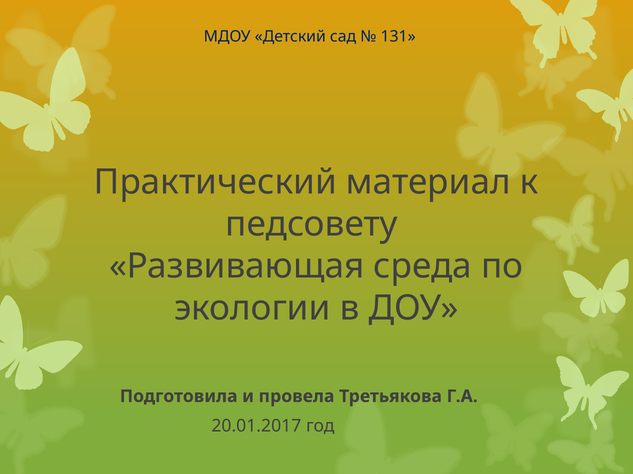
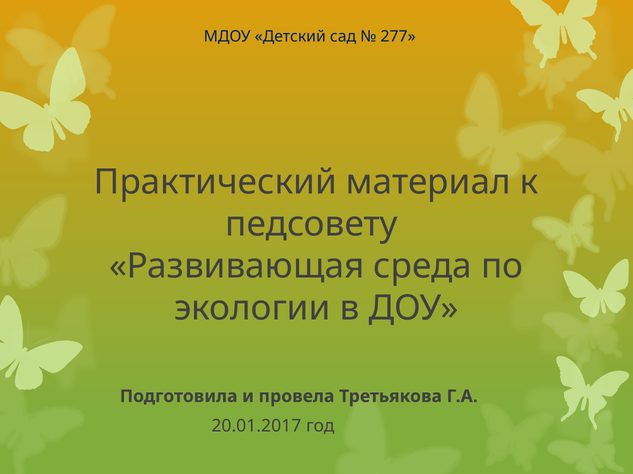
131: 131 -> 277 (398, 37)
